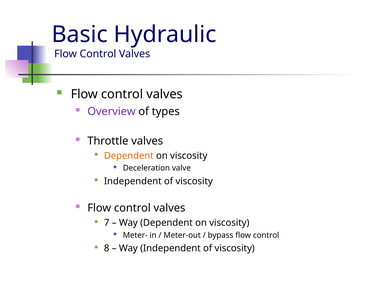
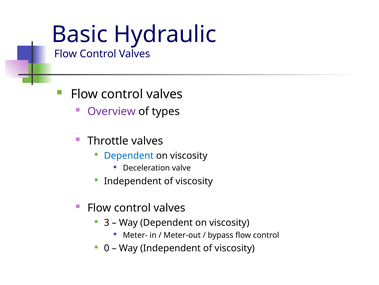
Dependent colour: orange -> blue (129, 155)
7: 7 -> 3 (107, 222)
8: 8 -> 0 (107, 248)
